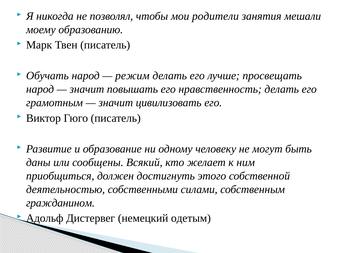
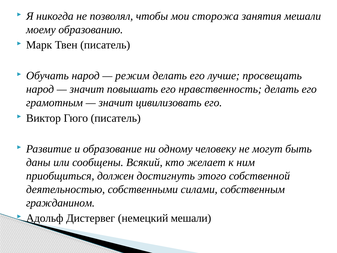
родители: родители -> сторожа (215, 16)
немецкий одетым: одетым -> мешали (191, 218)
